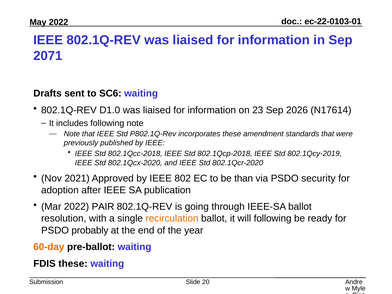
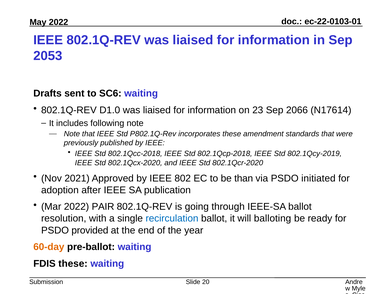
2071: 2071 -> 2053 (48, 56)
2026: 2026 -> 2066 (297, 110)
security: security -> initiated (318, 178)
recirculation colour: orange -> blue (172, 219)
will following: following -> balloting (273, 219)
probably: probably -> provided (90, 230)
